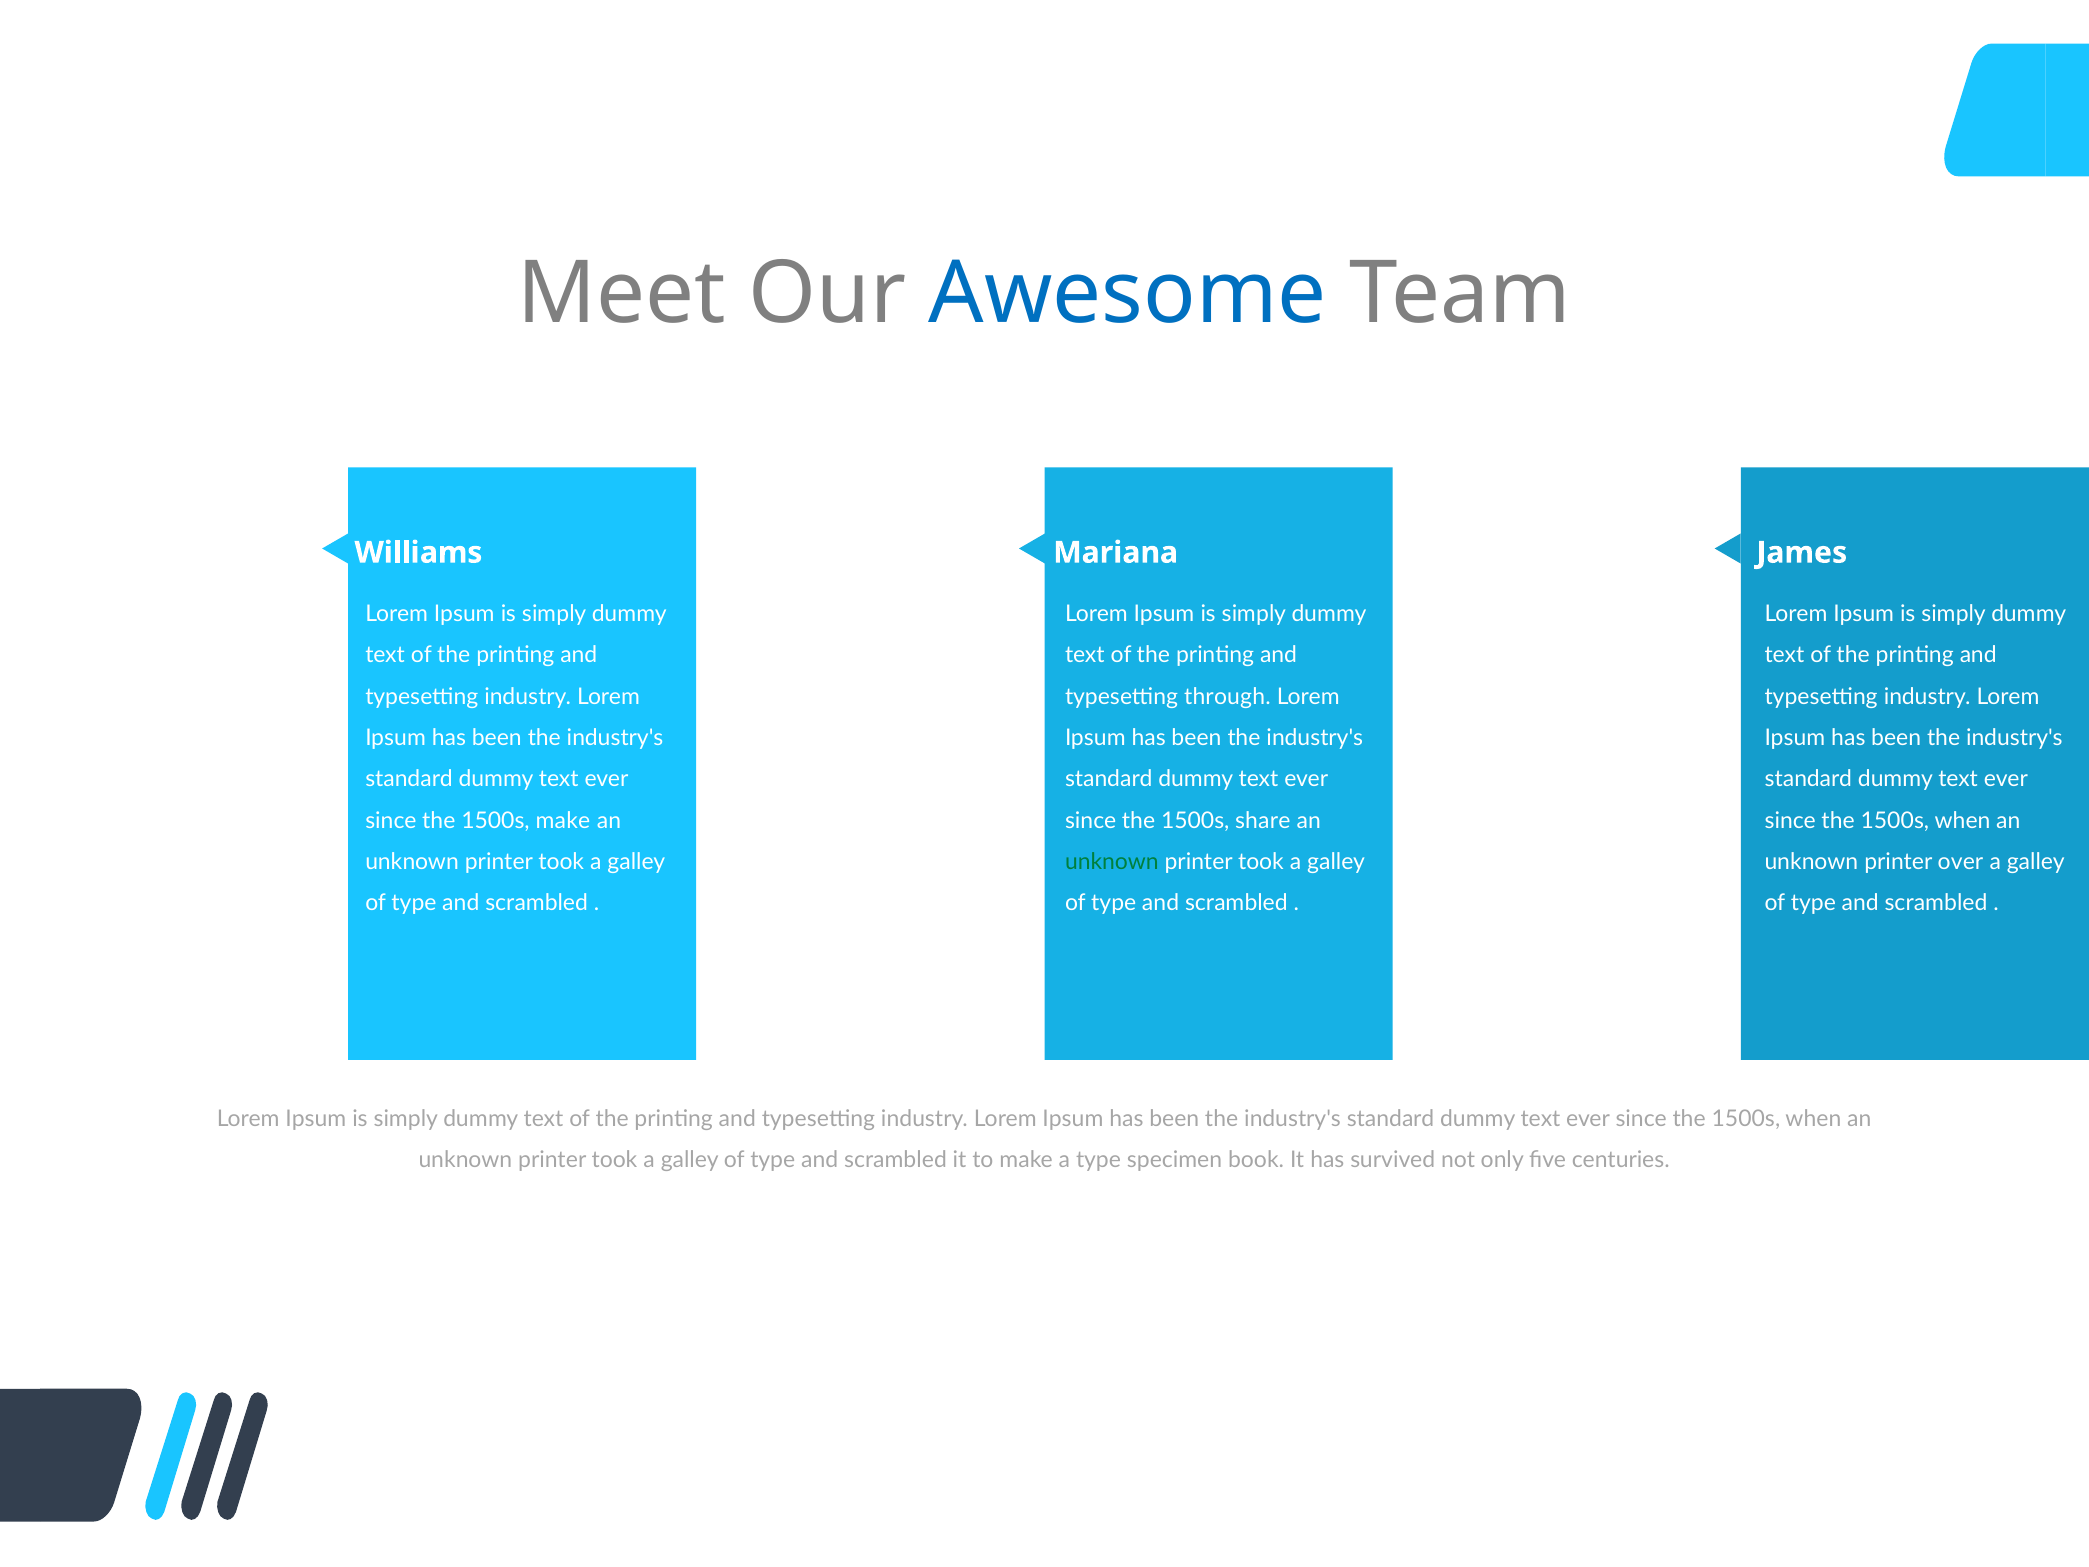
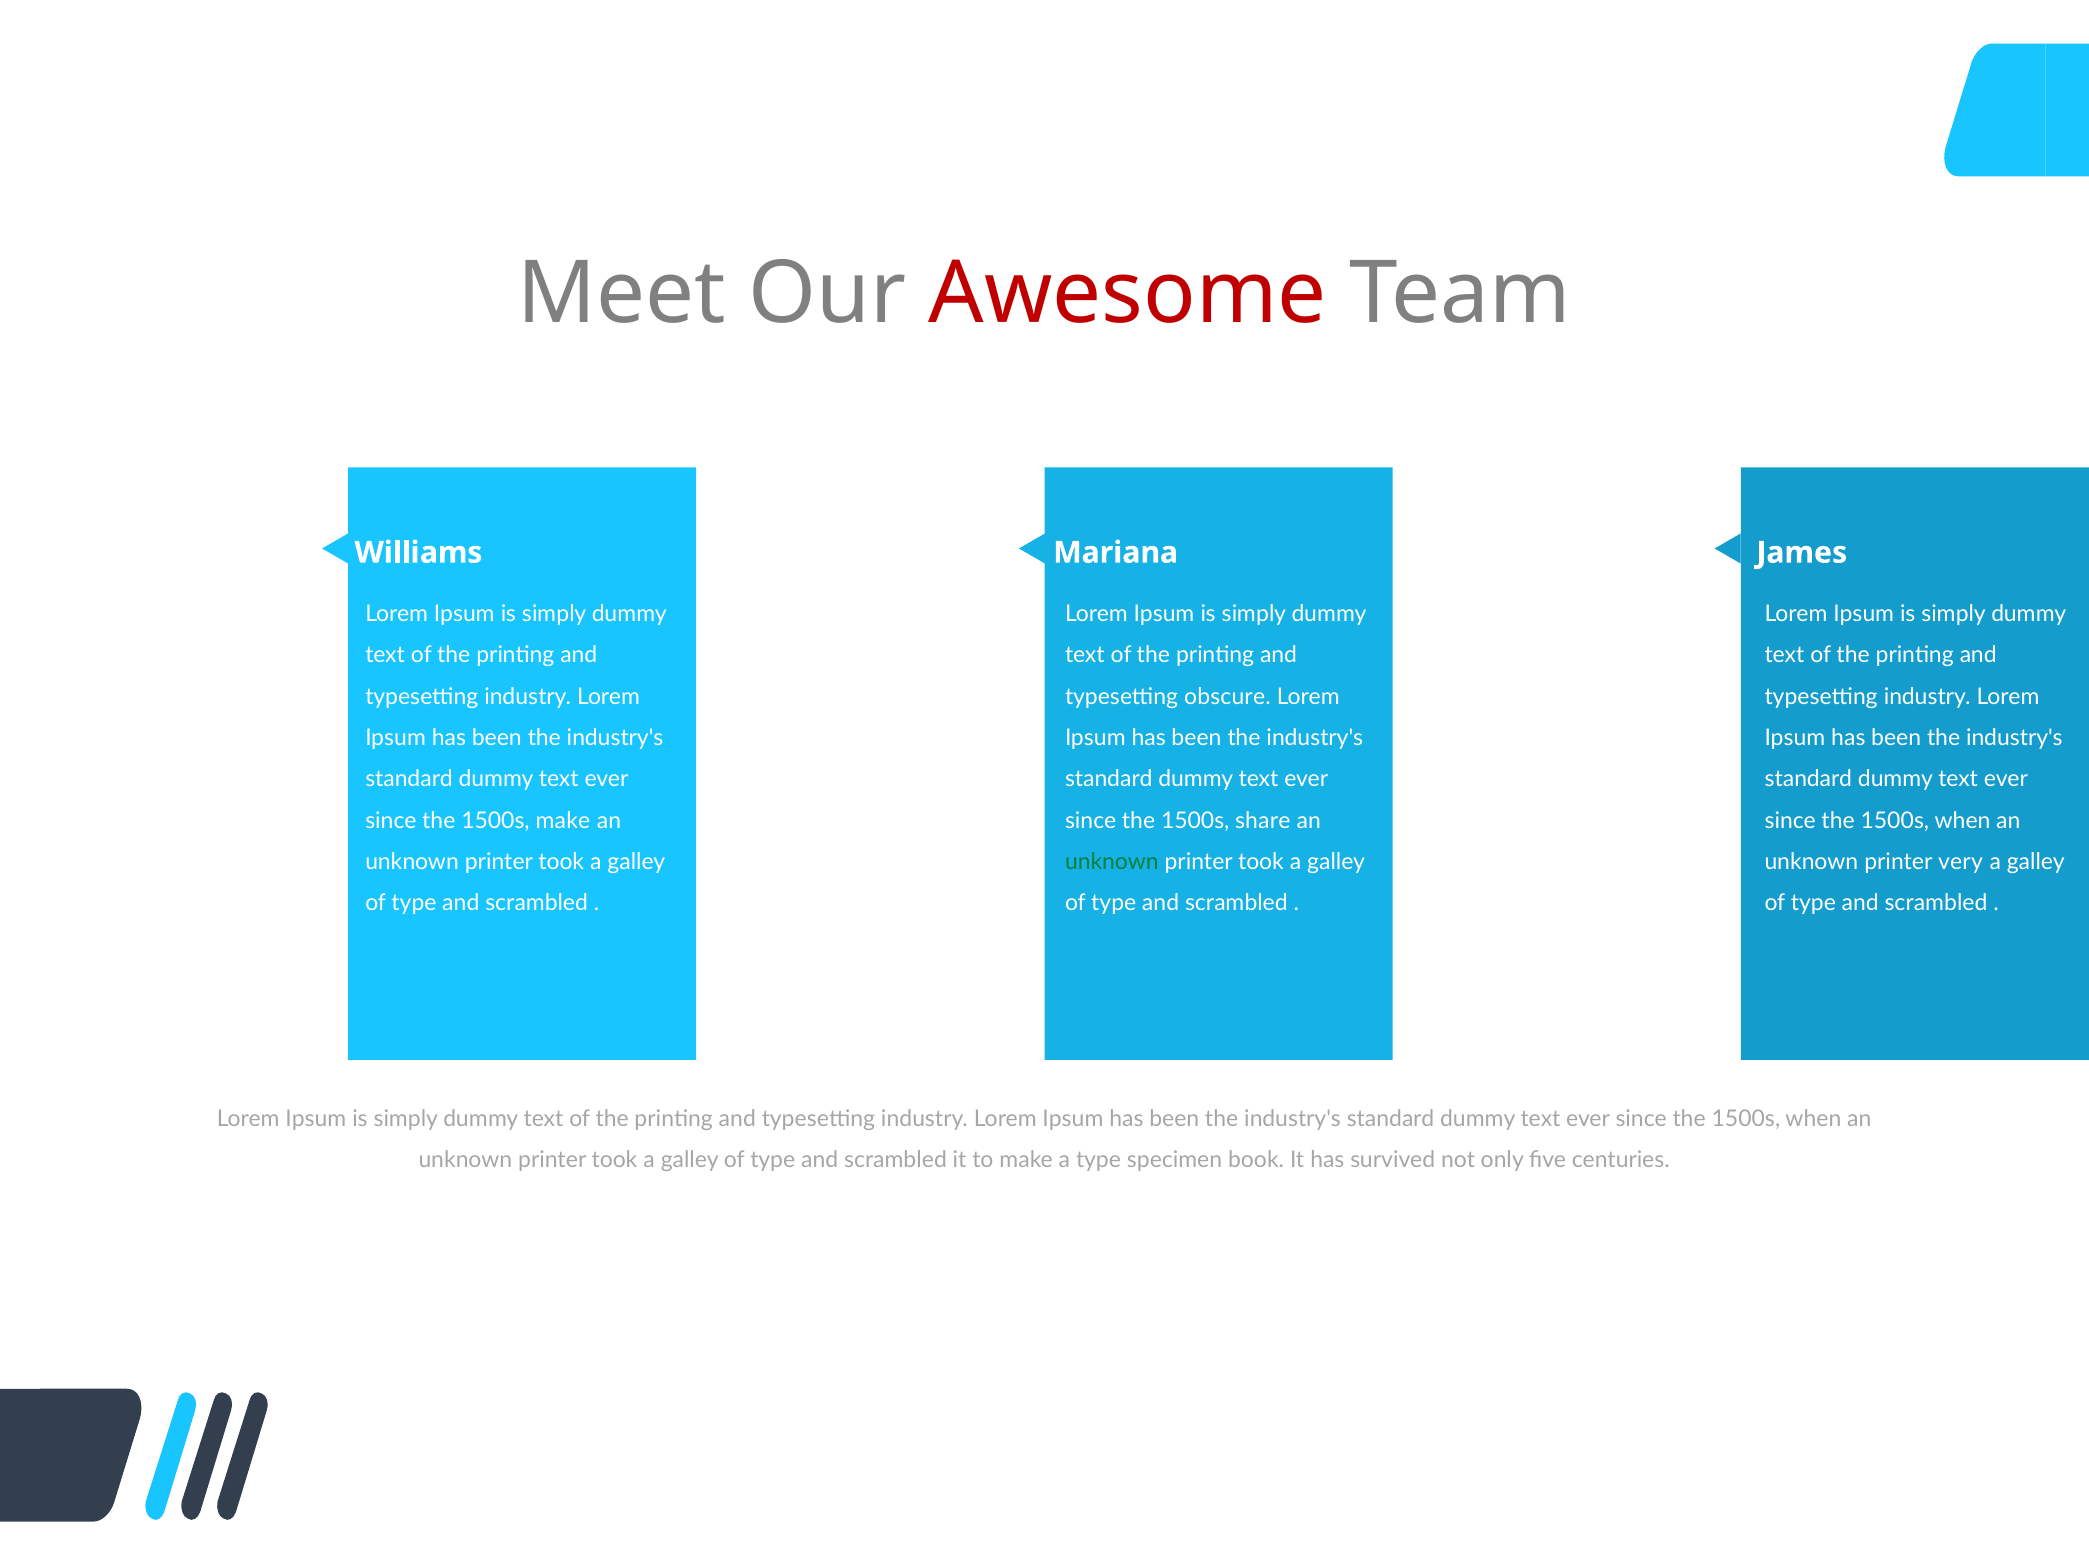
Awesome colour: blue -> red (1128, 294)
through: through -> obscure (1227, 697)
over: over -> very (1960, 862)
